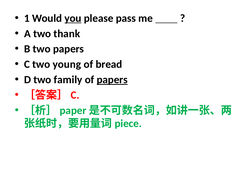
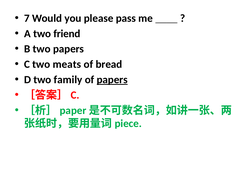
1: 1 -> 7 (27, 18)
you underline: present -> none (73, 18)
thank: thank -> friend (67, 34)
young: young -> meats (67, 64)
